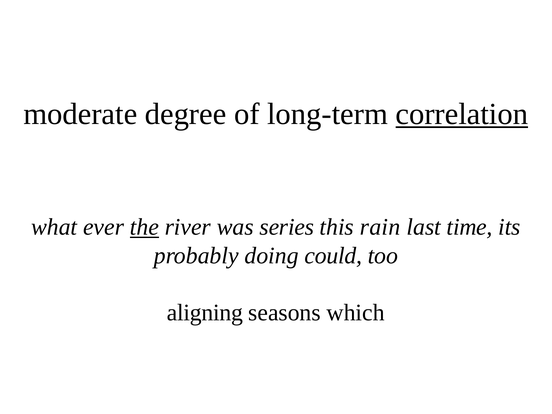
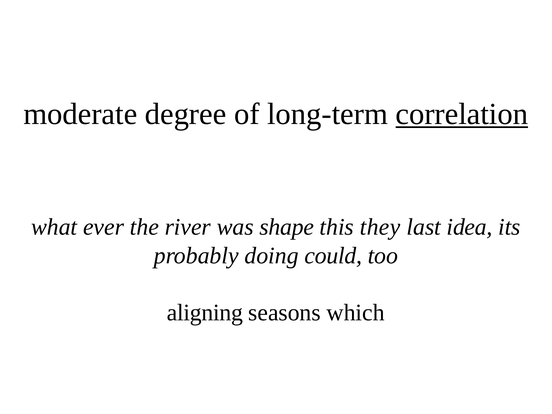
the underline: present -> none (144, 227)
series: series -> shape (287, 227)
rain: rain -> they (380, 227)
time: time -> idea (470, 227)
